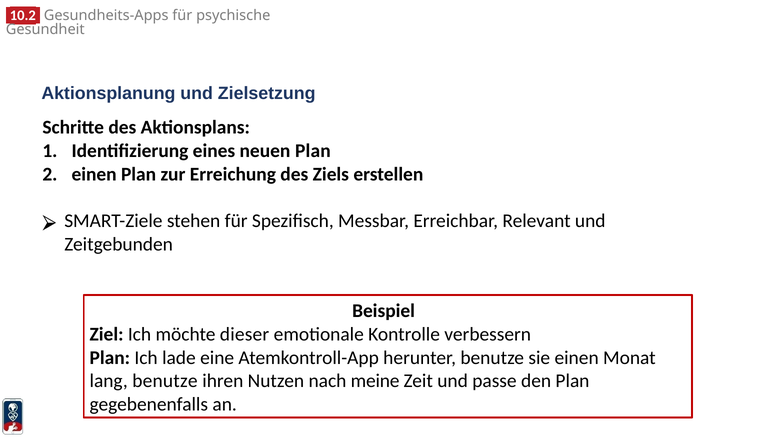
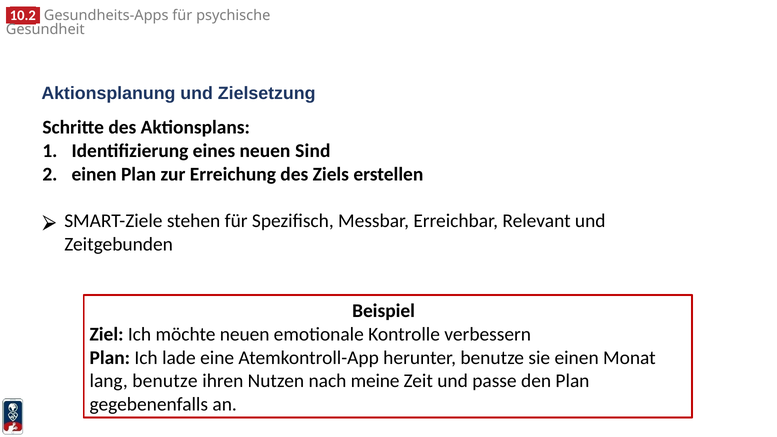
neuen Plan: Plan -> Sind (313, 151)
möchte dieser: dieser -> neuen (245, 334)
